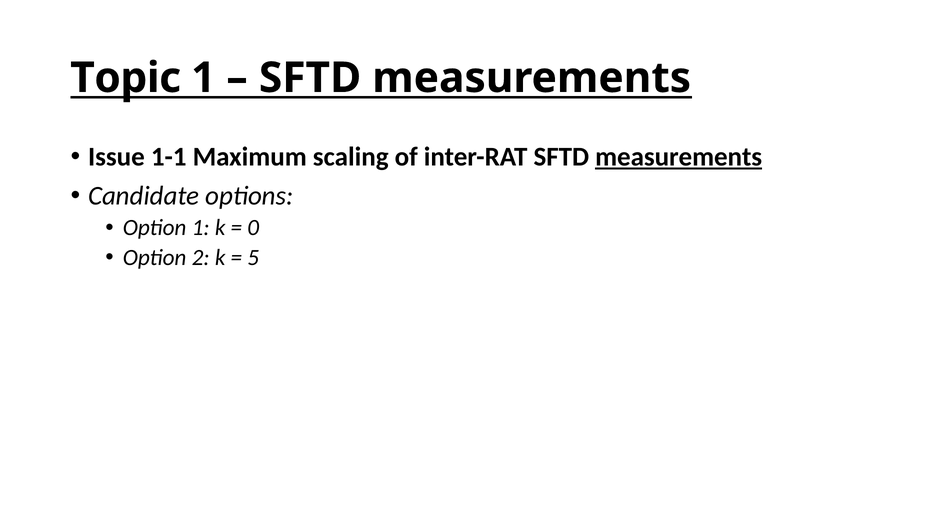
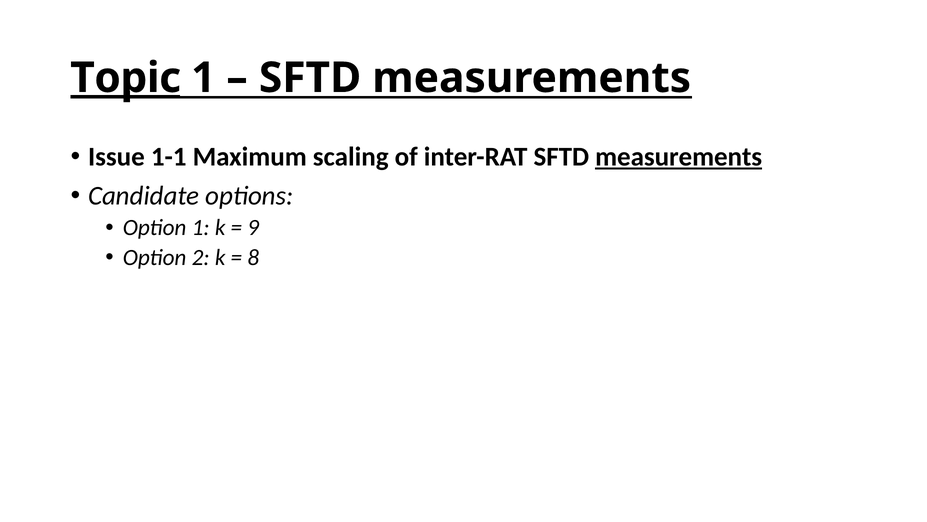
Topic underline: none -> present (126, 78)
0: 0 -> 9 (253, 228)
5: 5 -> 8 (253, 257)
